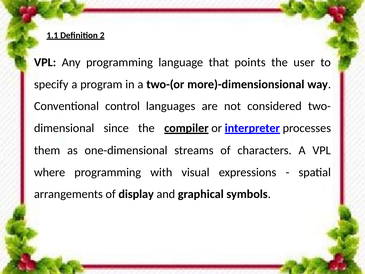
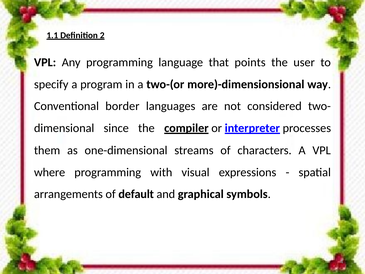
control: control -> border (122, 106)
display: display -> default (136, 194)
